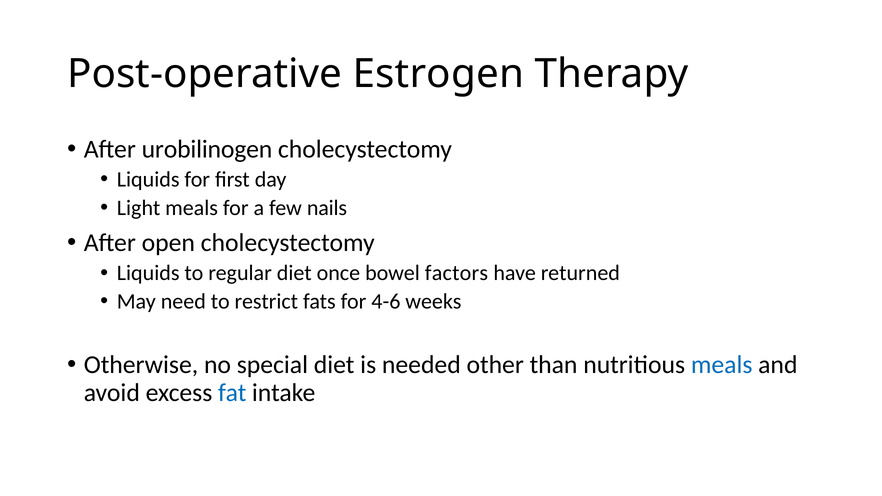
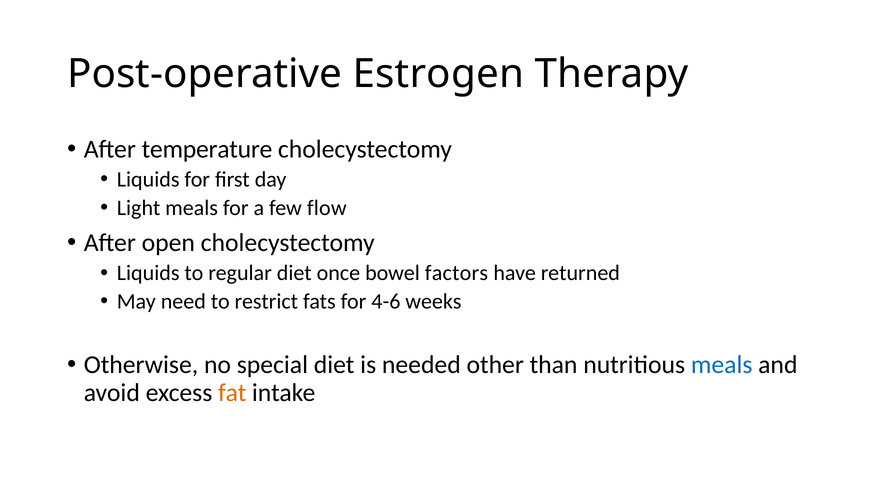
urobilinogen: urobilinogen -> temperature (207, 149)
nails: nails -> flow (327, 208)
fat colour: blue -> orange (232, 393)
